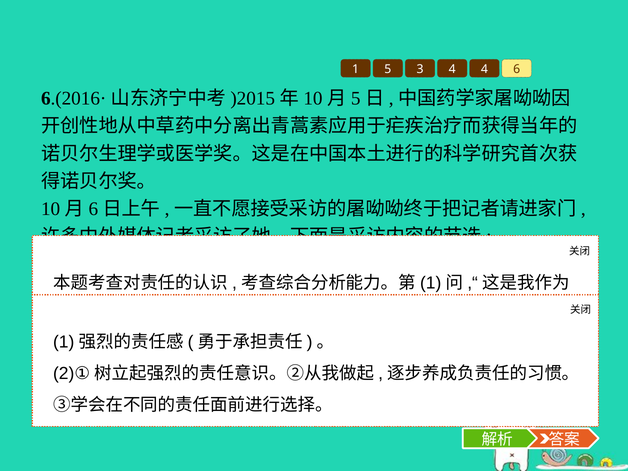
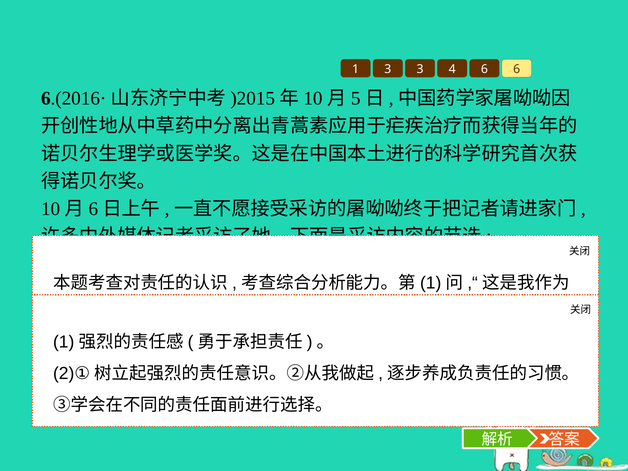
1 5: 5 -> 3 (388, 69)
4 4: 4 -> 6 (484, 69)
